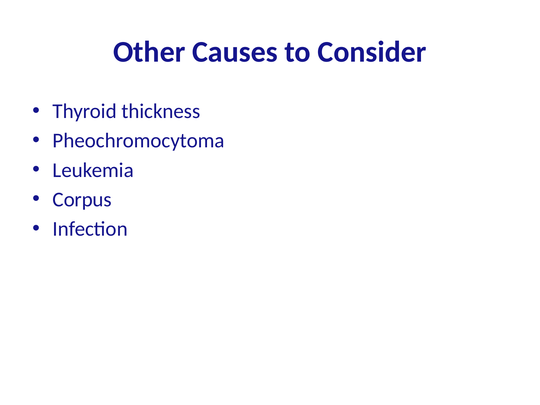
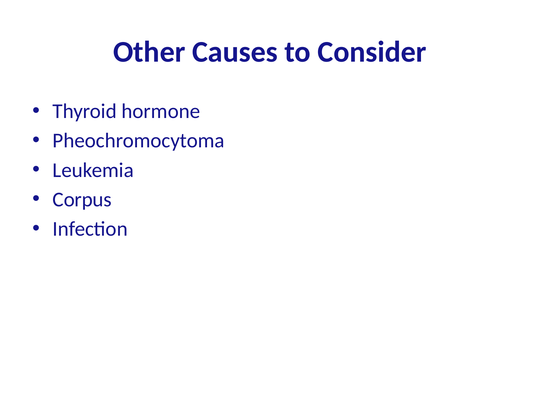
thickness: thickness -> hormone (161, 111)
